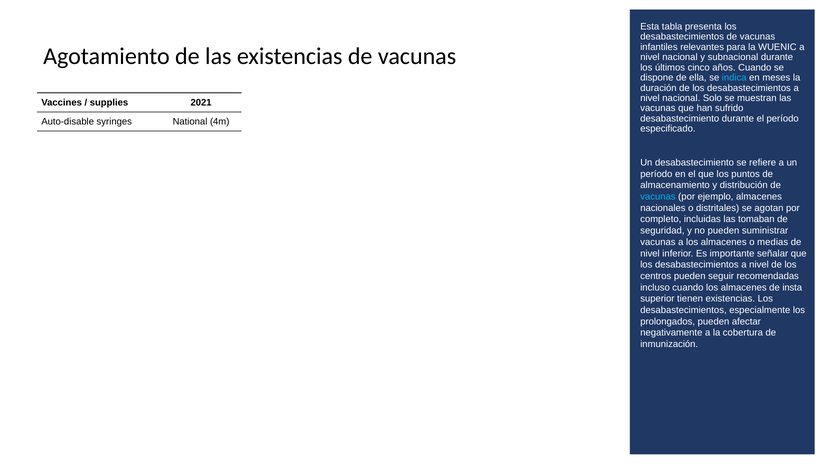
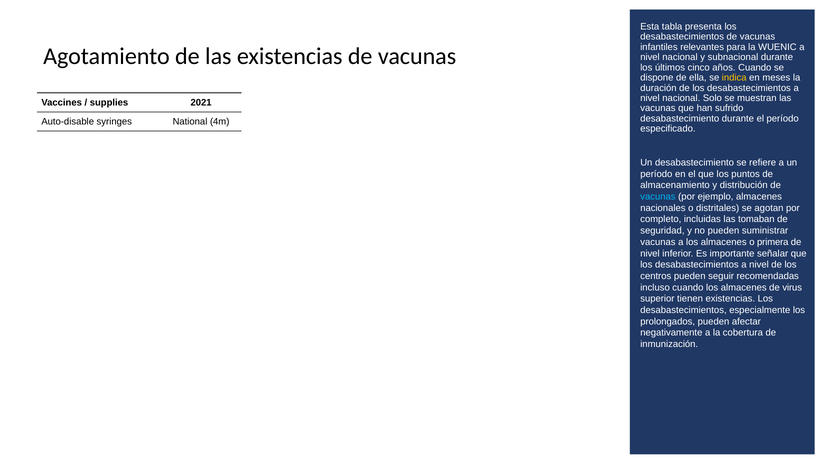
indica colour: light blue -> yellow (734, 78)
medias: medias -> primera (773, 242)
insta: insta -> virus (792, 287)
